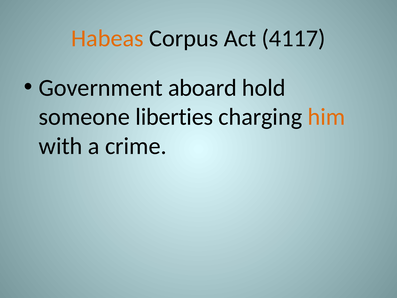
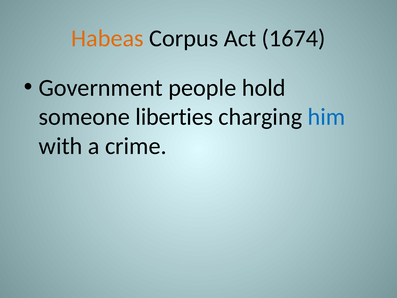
4117: 4117 -> 1674 (294, 38)
aboard: aboard -> people (202, 88)
him colour: orange -> blue (326, 117)
